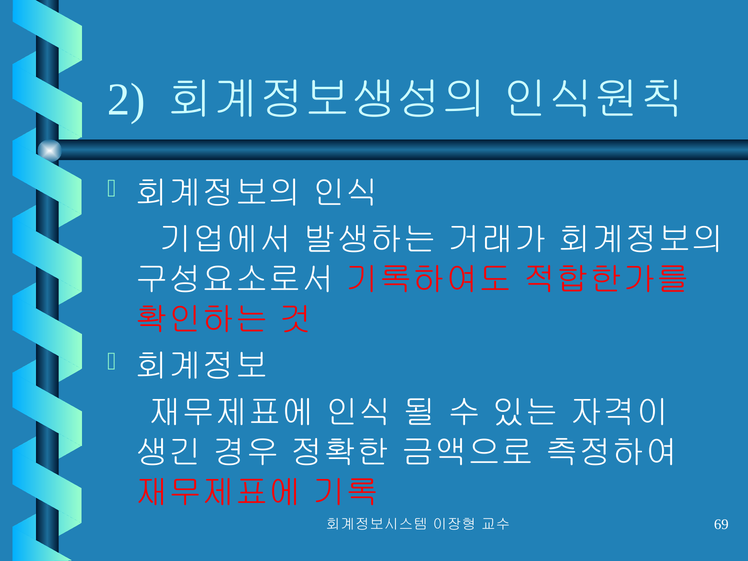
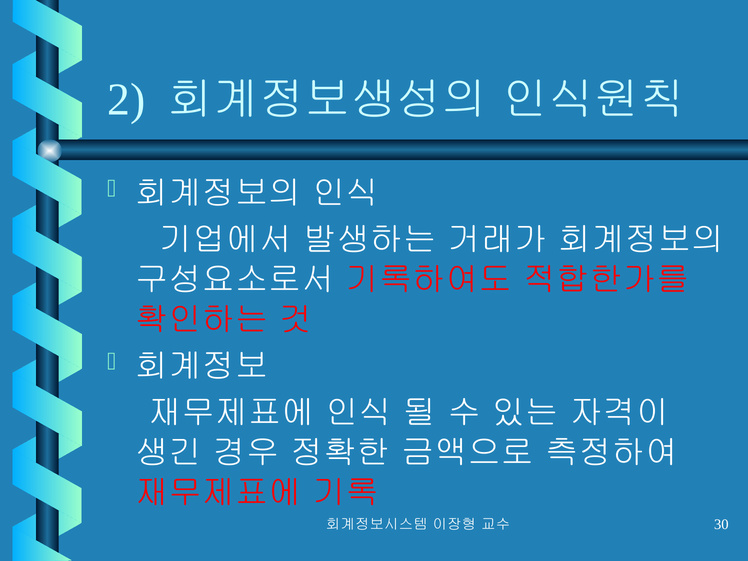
69: 69 -> 30 (721, 525)
